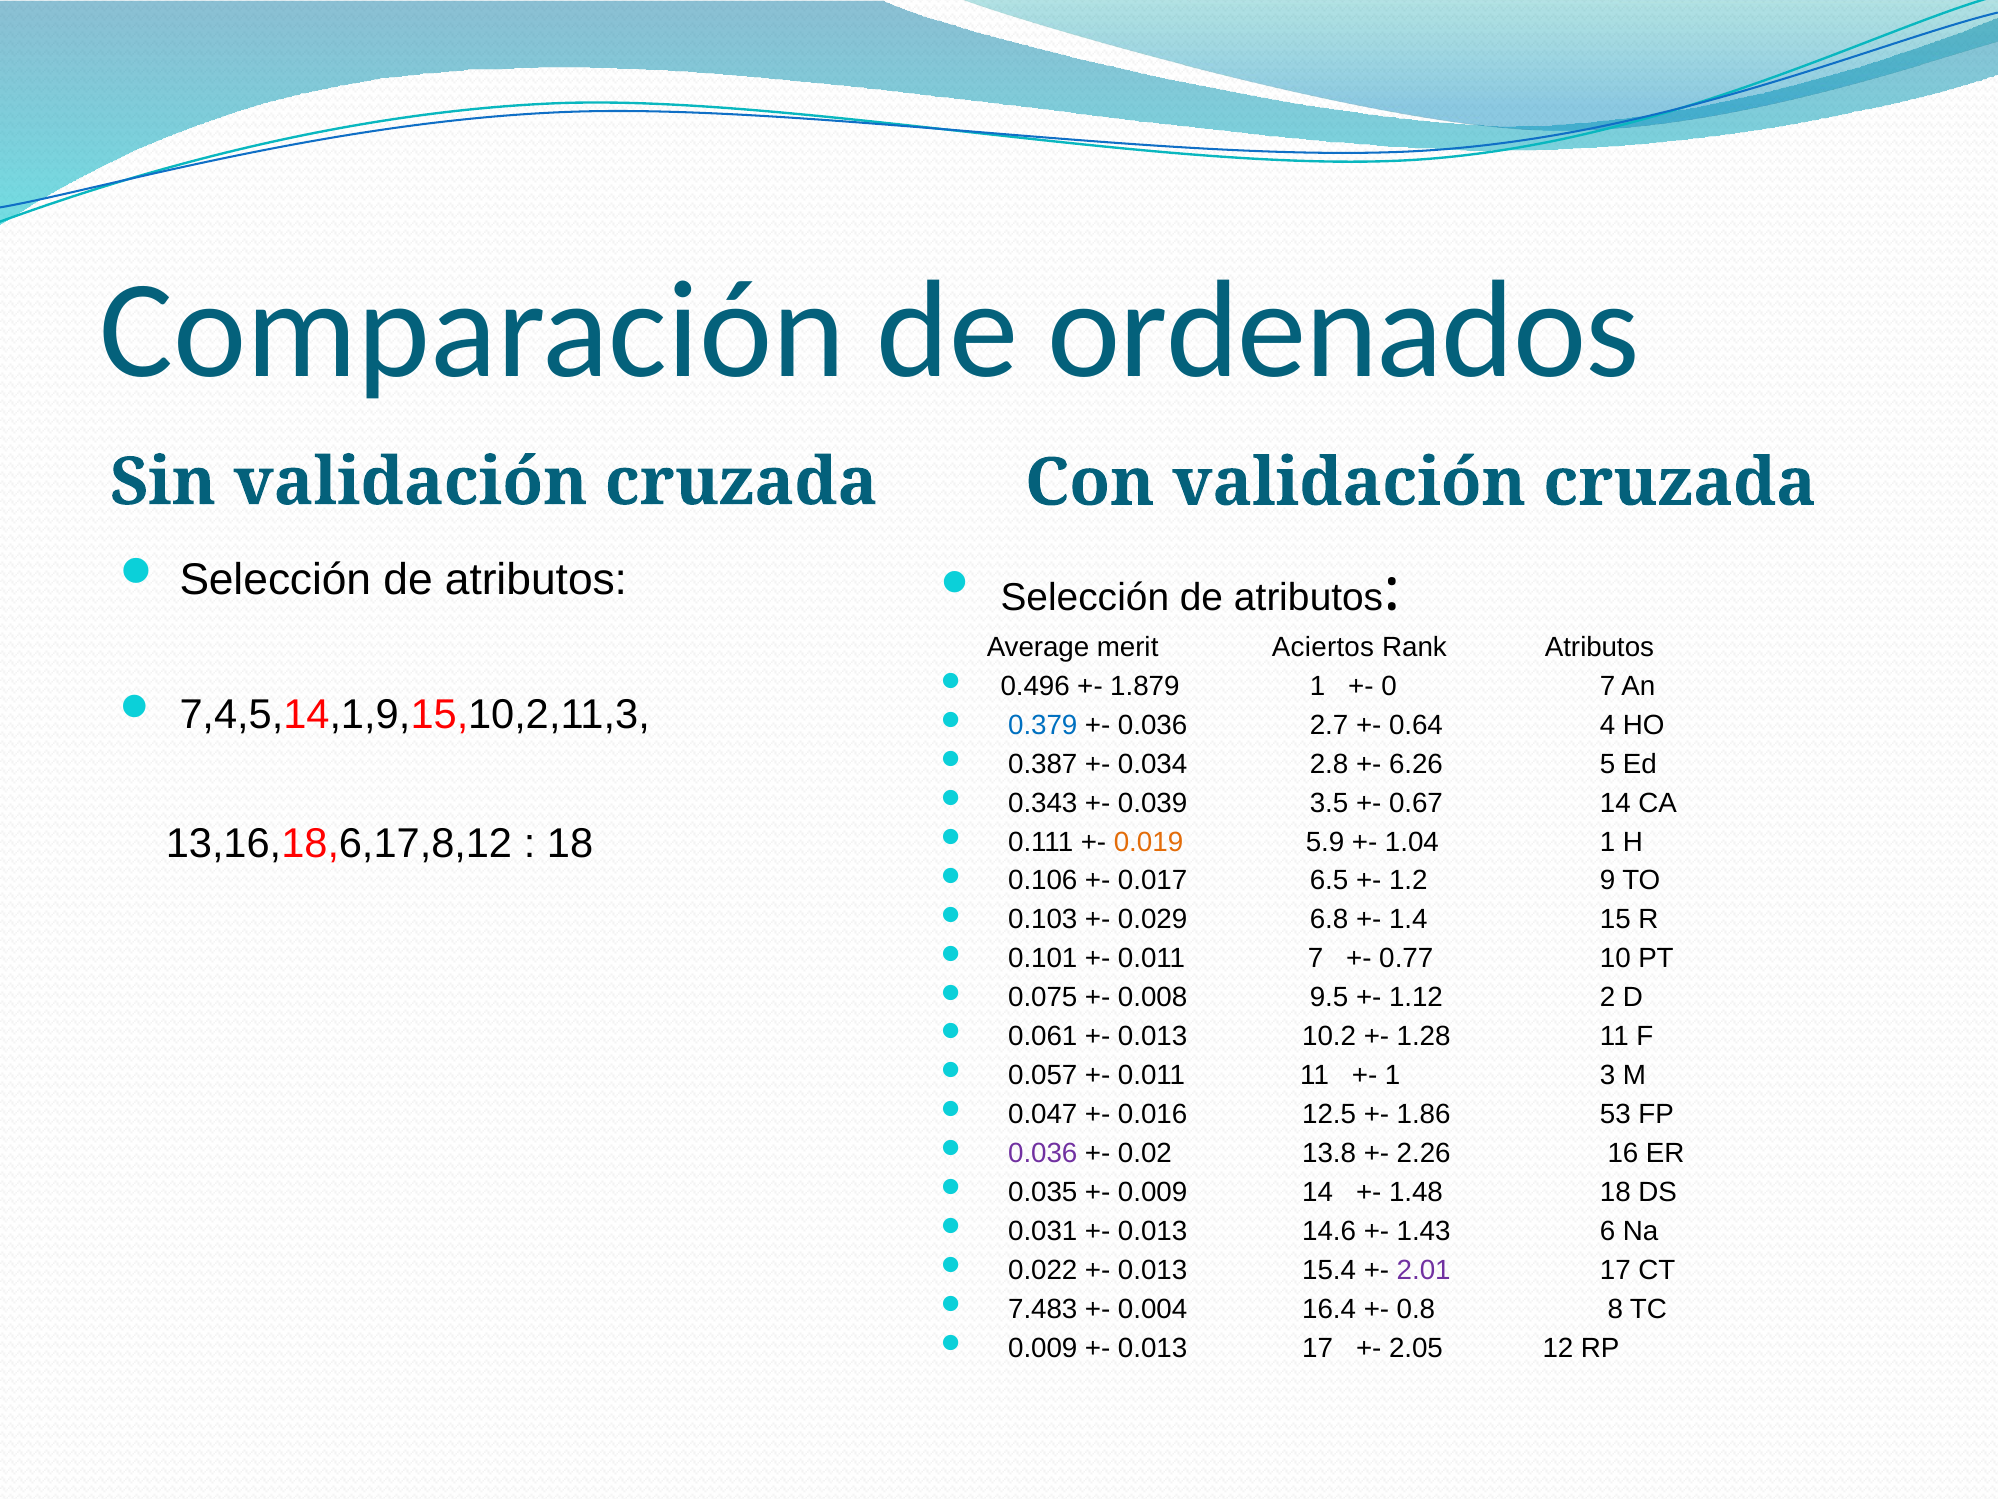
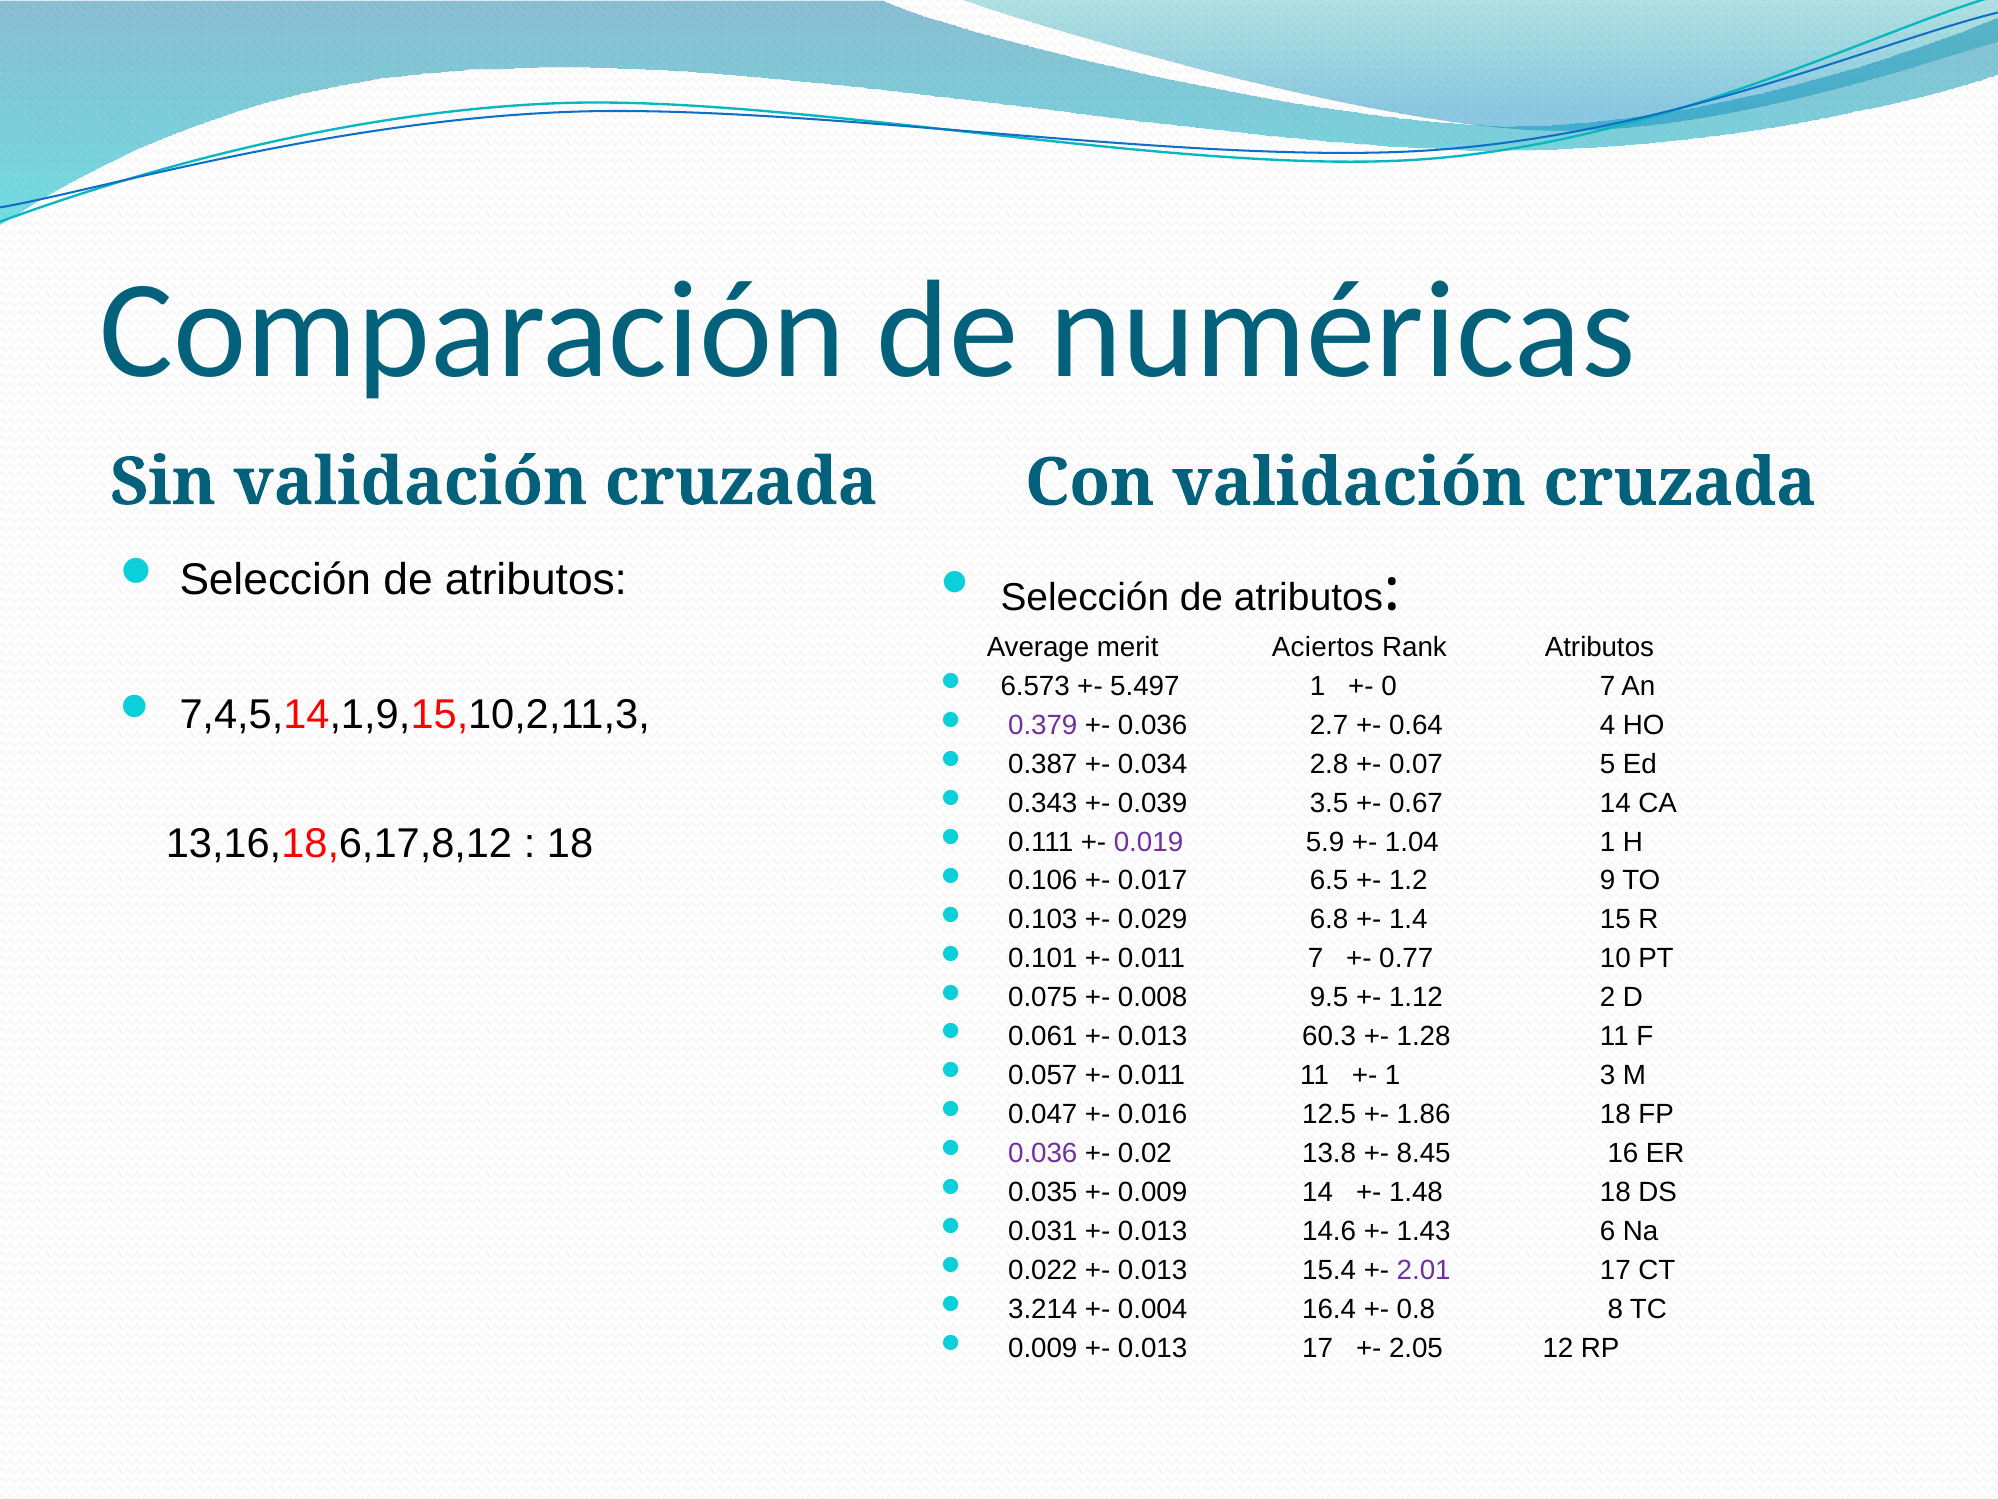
ordenados: ordenados -> numéricas (1343, 330)
0.496: 0.496 -> 6.573 (1035, 686)
1.879: 1.879 -> 5.497 (1145, 686)
0.379 colour: blue -> purple (1043, 725)
6.26: 6.26 -> 0.07 (1416, 764)
0.019 colour: orange -> purple (1149, 842)
10.2: 10.2 -> 60.3 (1329, 1036)
1.86 53: 53 -> 18 (1615, 1114)
2.26: 2.26 -> 8.45 (1424, 1153)
7.483: 7.483 -> 3.214 (1043, 1309)
